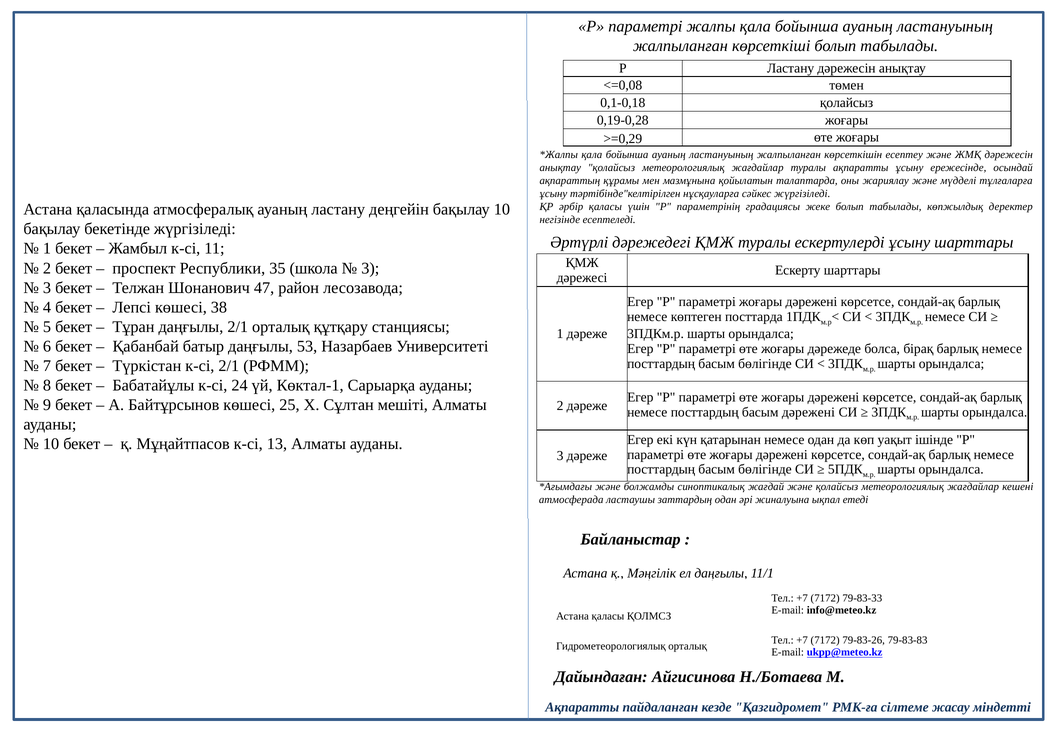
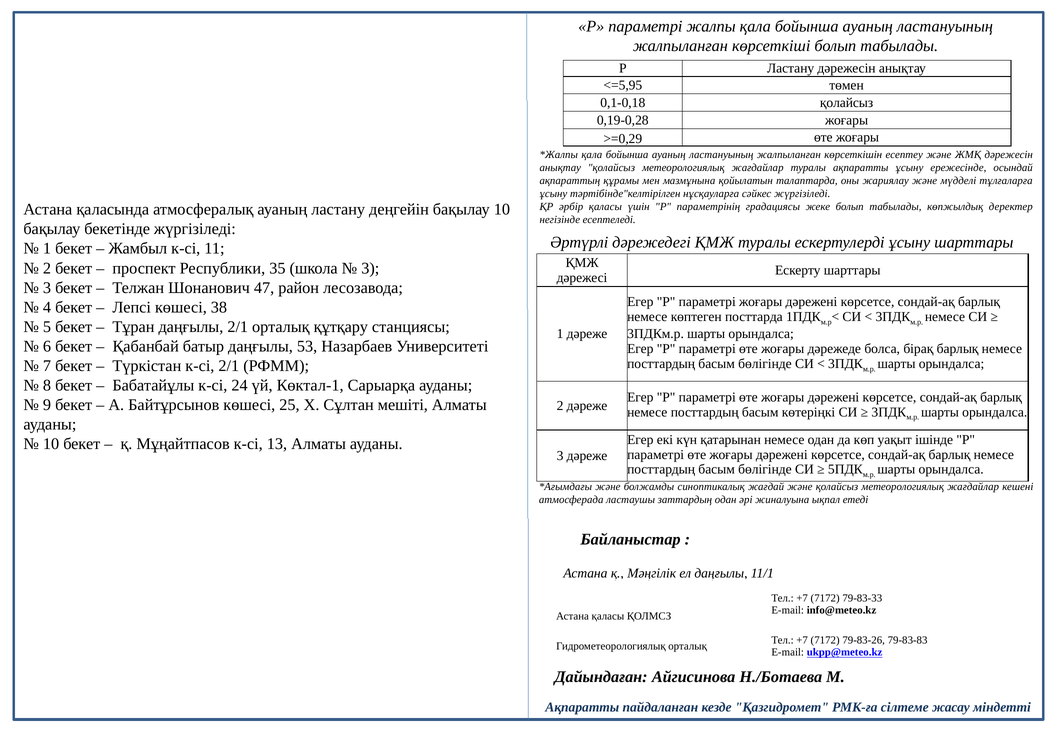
<=0,08: <=0,08 -> <=5,95 (623, 85)
басым дәрежені: дәрежені -> көтеріңкі (808, 412)
